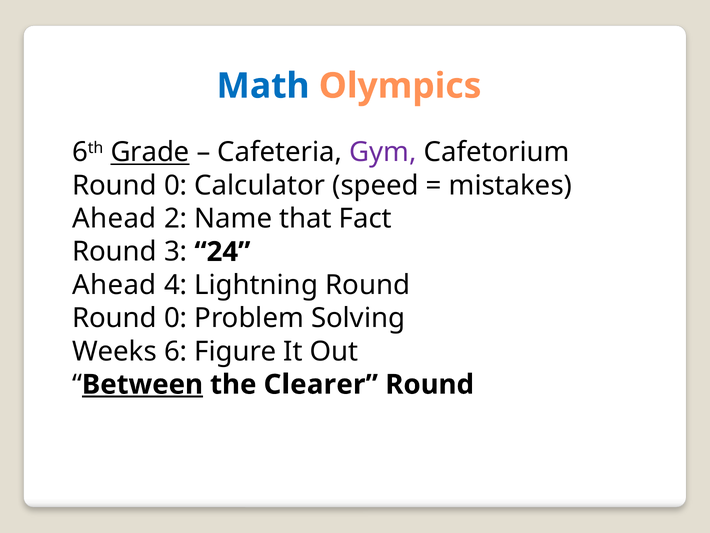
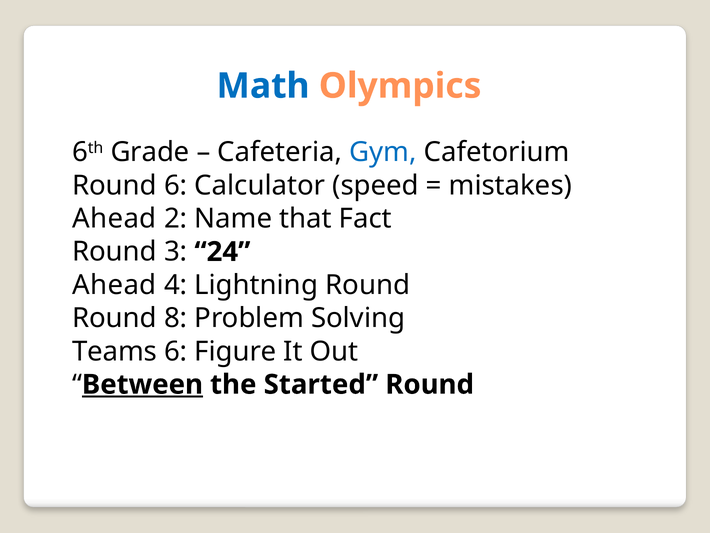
Grade underline: present -> none (150, 152)
Gym colour: purple -> blue (383, 152)
0: 0 -> 6 (176, 185)
0: 0 -> 8 (176, 318)
Weeks: Weeks -> Teams (115, 351)
Clearer: Clearer -> Started (321, 384)
